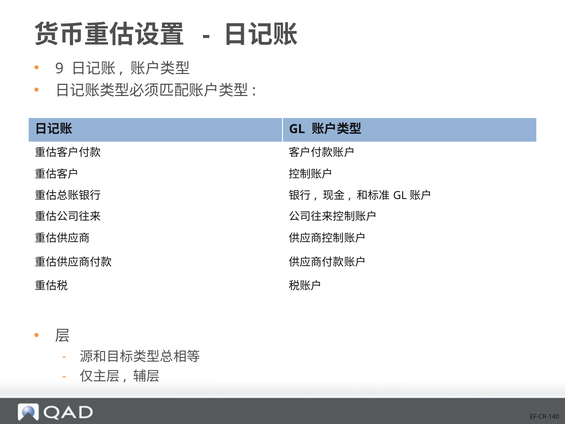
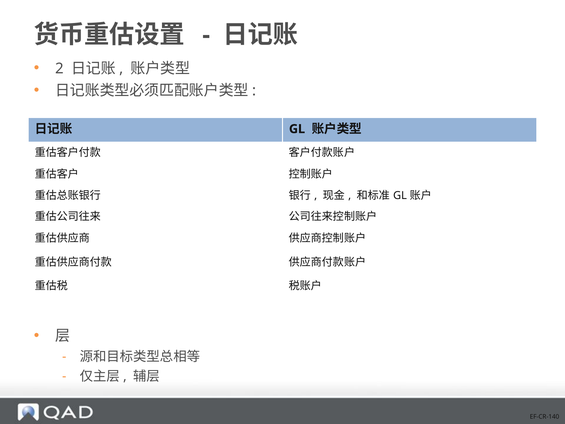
9: 9 -> 2 (59, 68)
